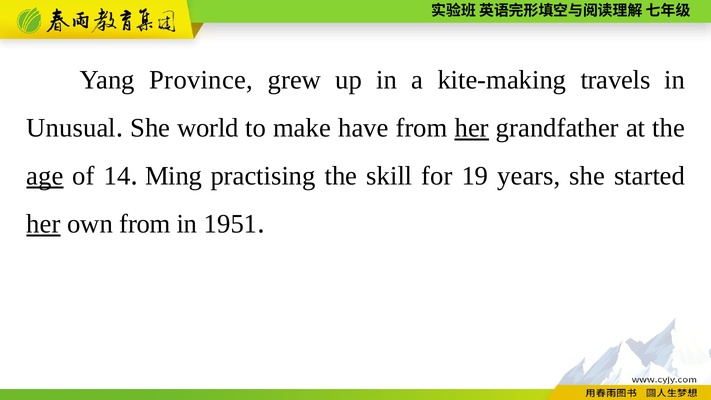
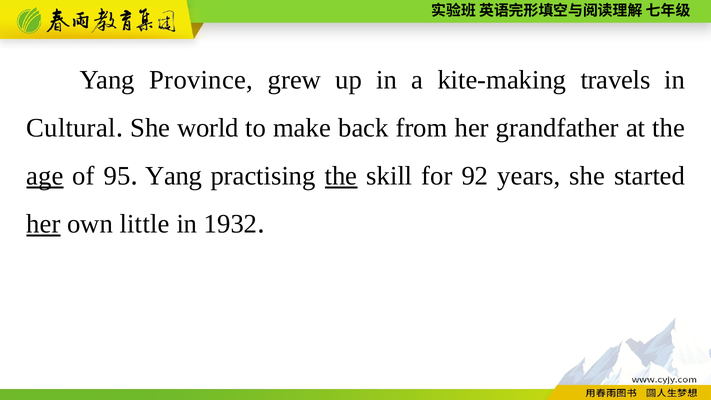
Unusual: Unusual -> Cultural (71, 128)
have: have -> back (363, 128)
her underline: present -> none (472, 128)
14: 14 -> 95 (117, 176)
Ming: Ming -> Yang (173, 176)
the underline: none -> present (341, 176)
19: 19 -> 92 (475, 176)
own from: from -> little (145, 224)
1951: 1951 -> 1932 (231, 224)
